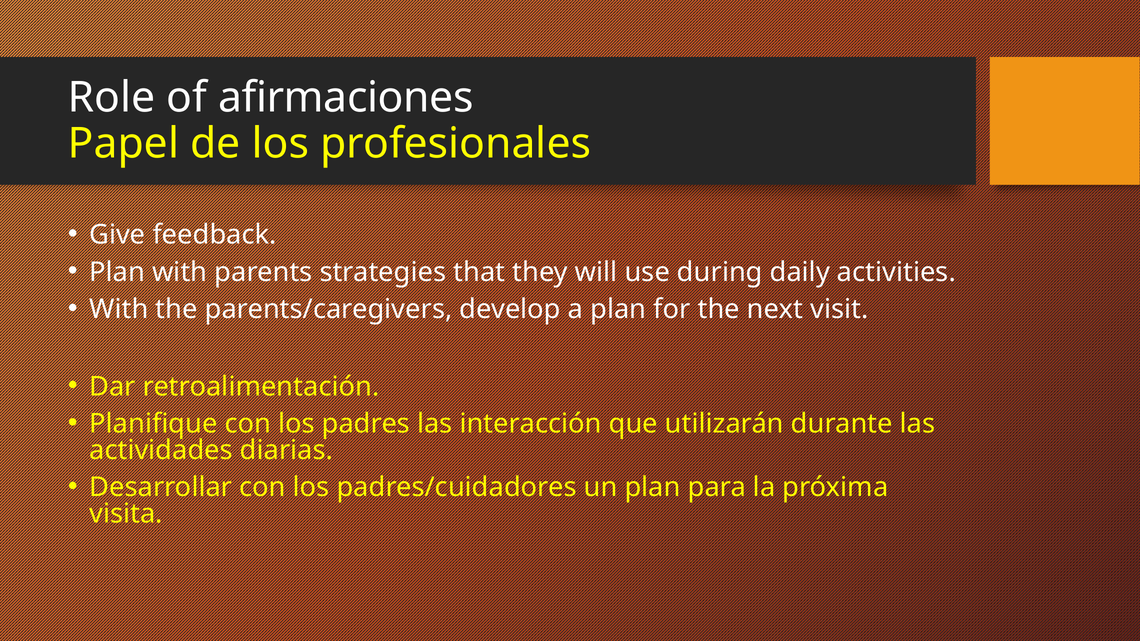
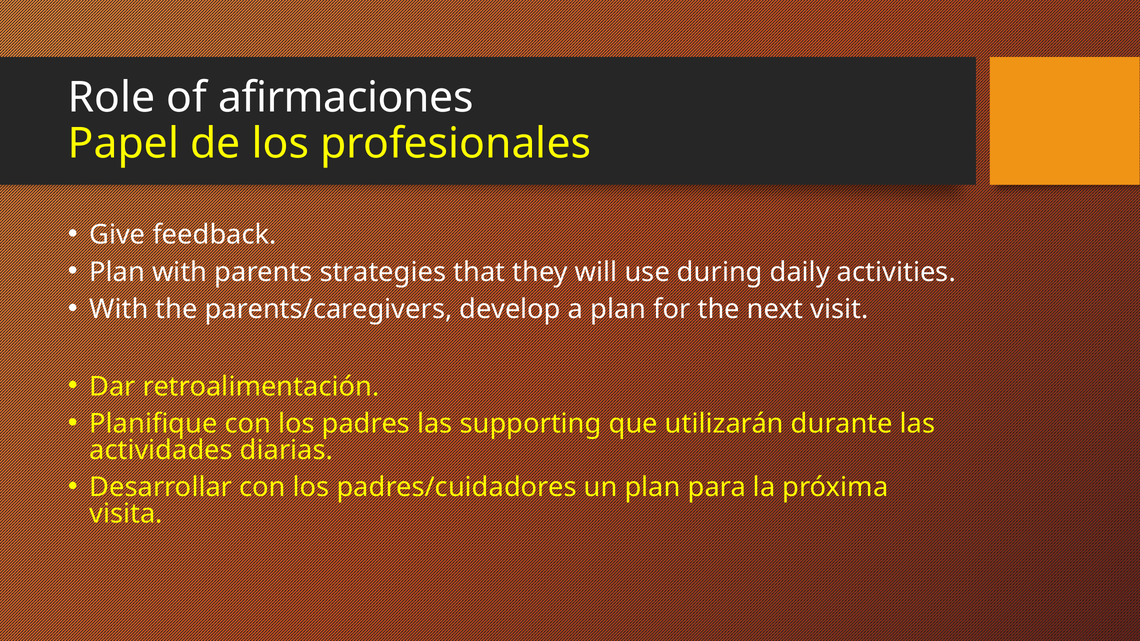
interacción: interacción -> supporting (531, 424)
